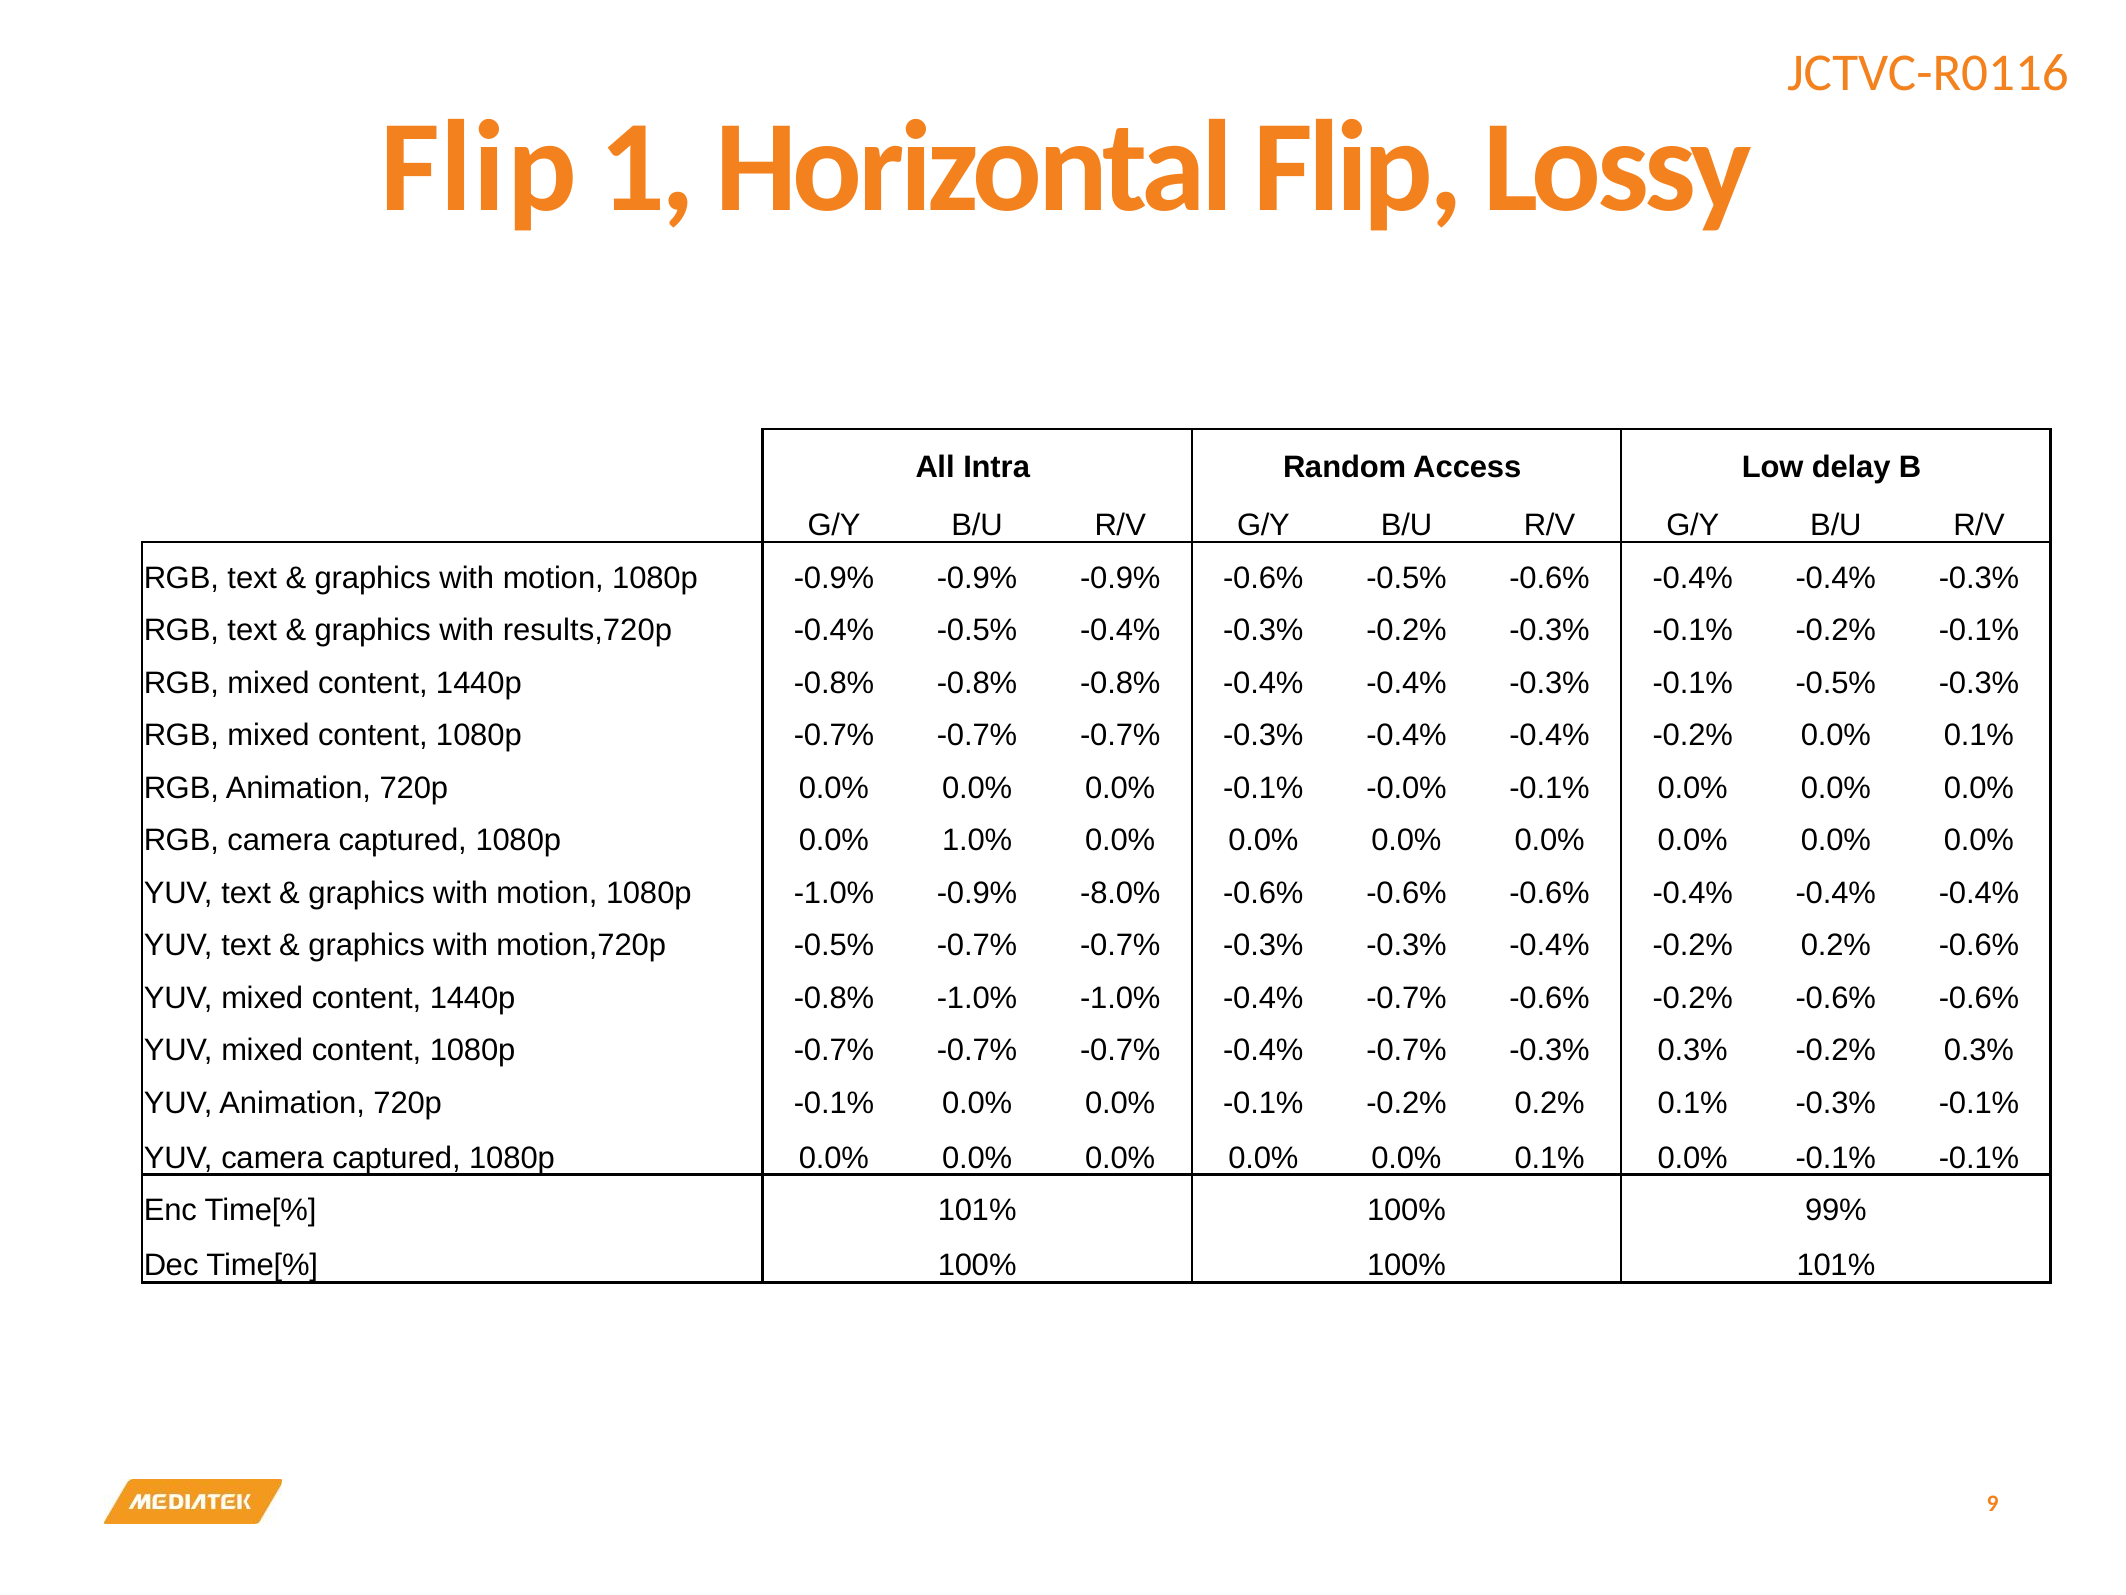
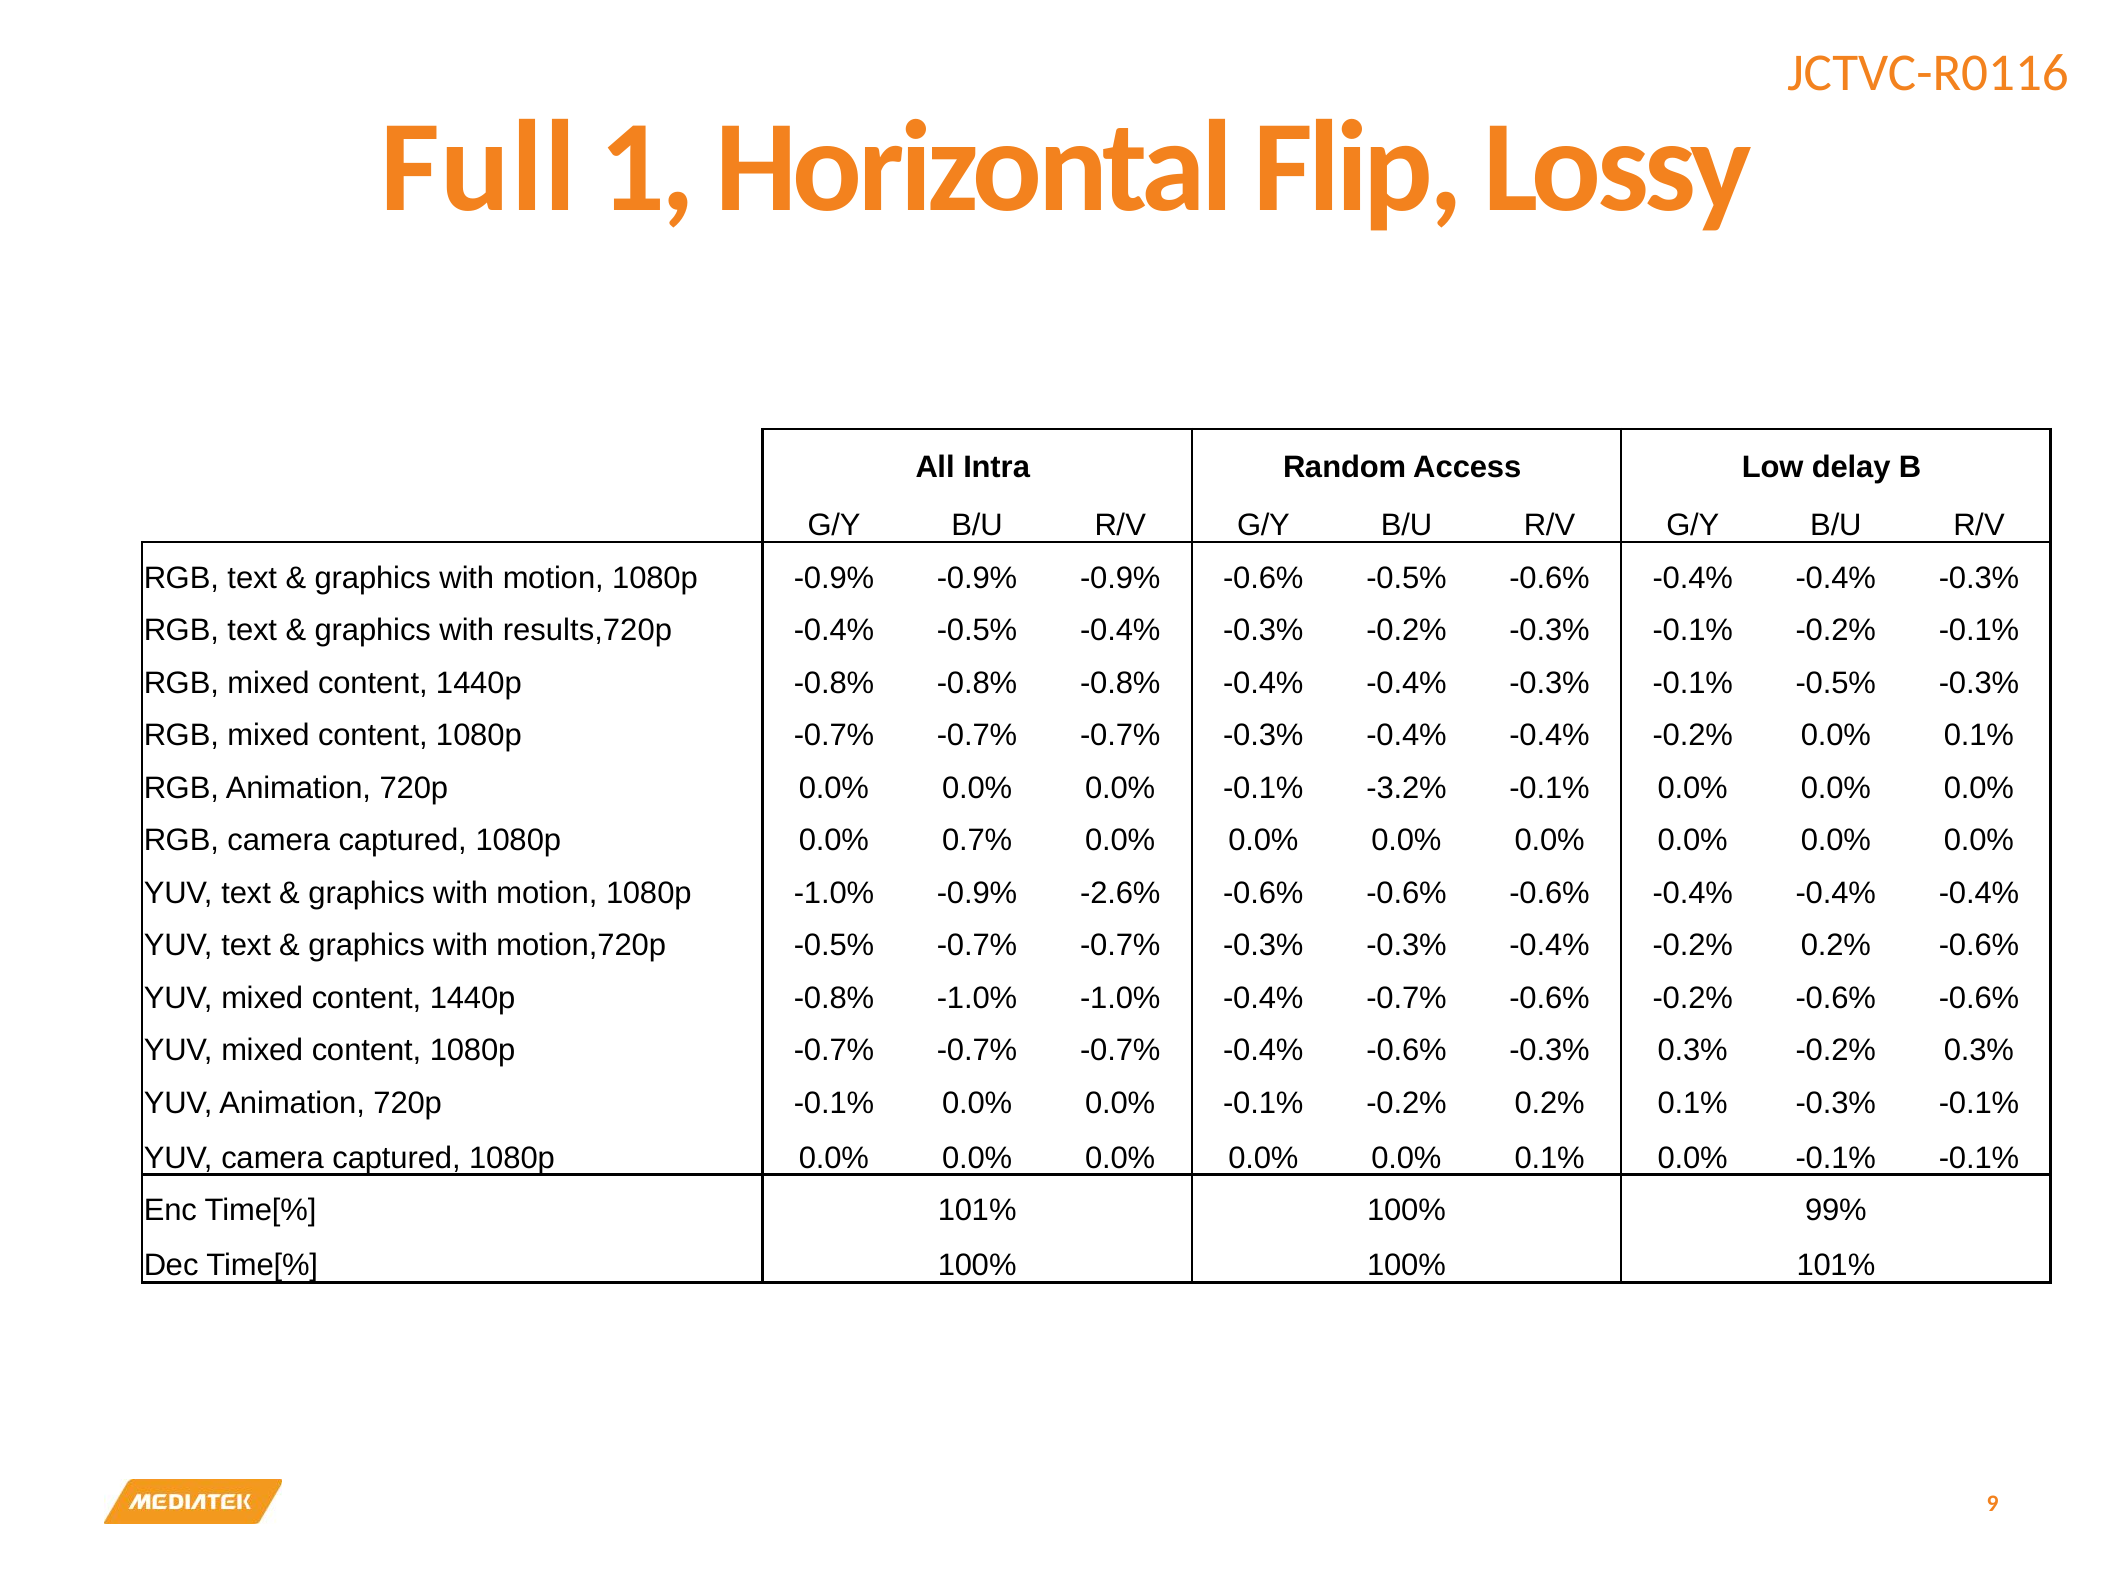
Flip: Flip -> Full (478, 168)
-0.0%: -0.0% -> -3.2% (1407, 788)
1.0%: 1.0% -> 0.7% (977, 840)
-8.0%: -8.0% -> -2.6% (1120, 893)
-0.7% -0.4% -0.7%: -0.7% -> -0.6% (1407, 1050)
